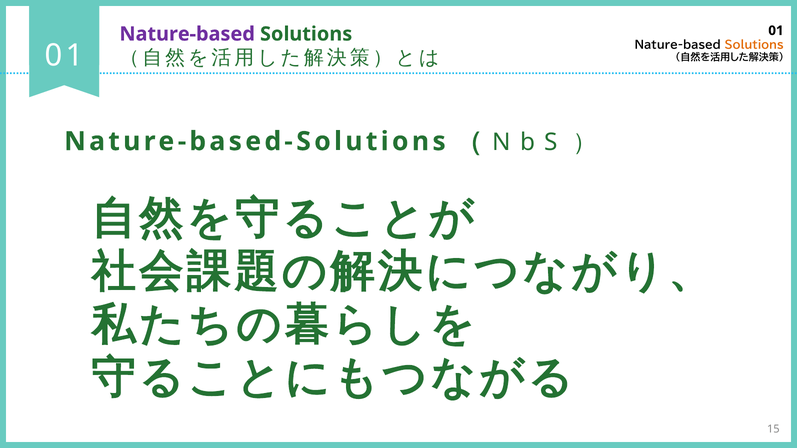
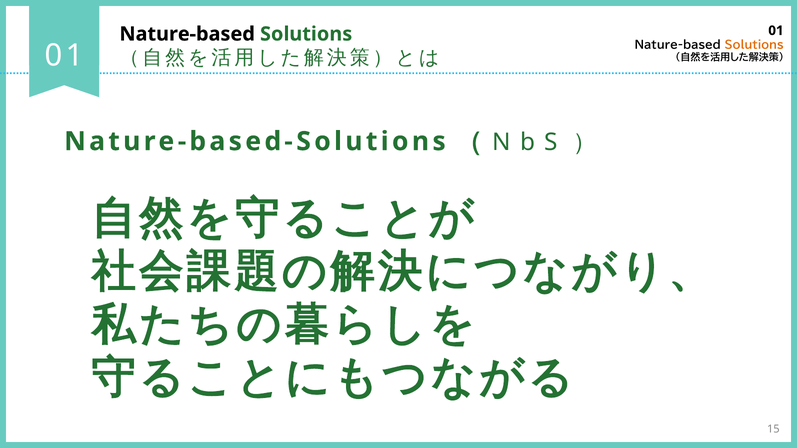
Nature-based colour: purple -> black (187, 34)
